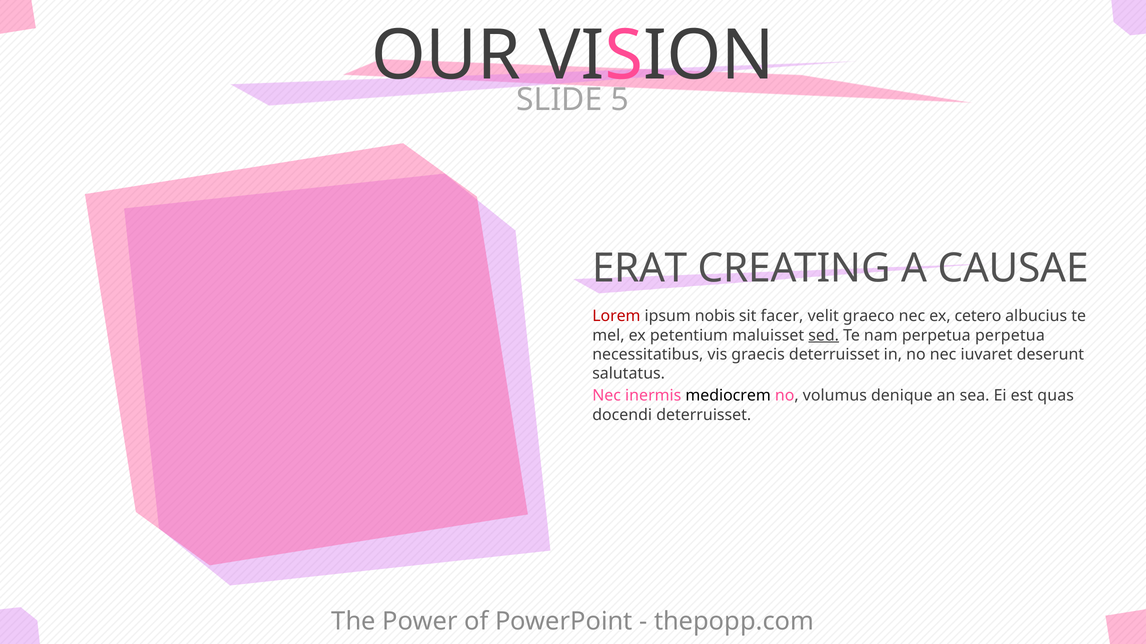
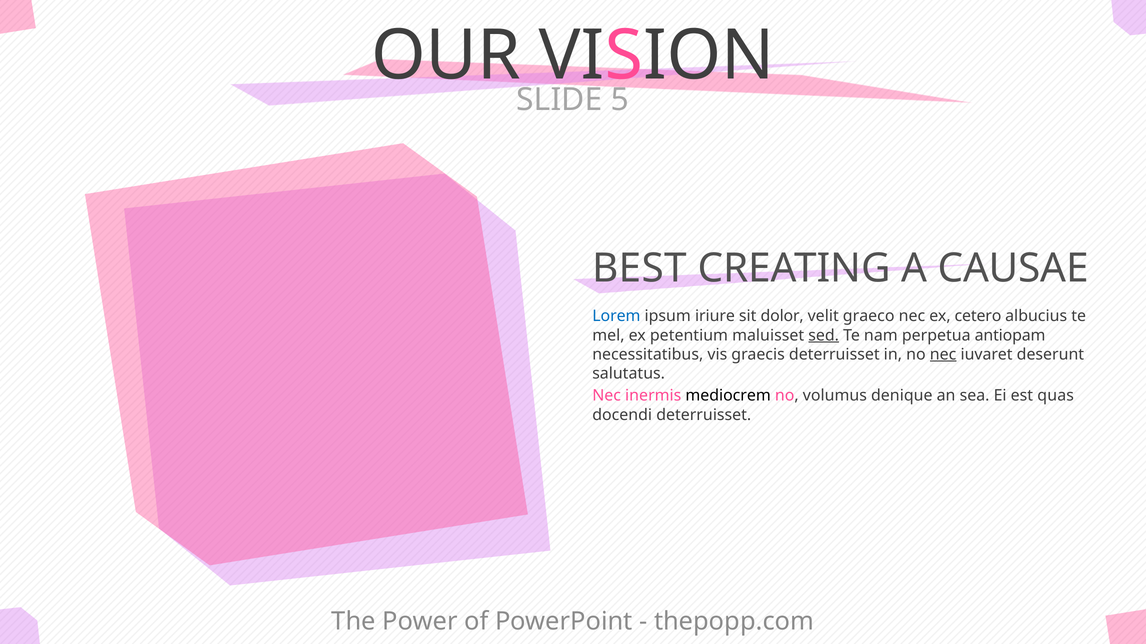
ERAT: ERAT -> BEST (640, 269)
Lorem colour: red -> blue (616, 317)
nobis: nobis -> iriure (715, 317)
facer: facer -> dolor (782, 317)
perpetua perpetua: perpetua -> antiopam (1010, 336)
nec underline: none -> present (943, 355)
